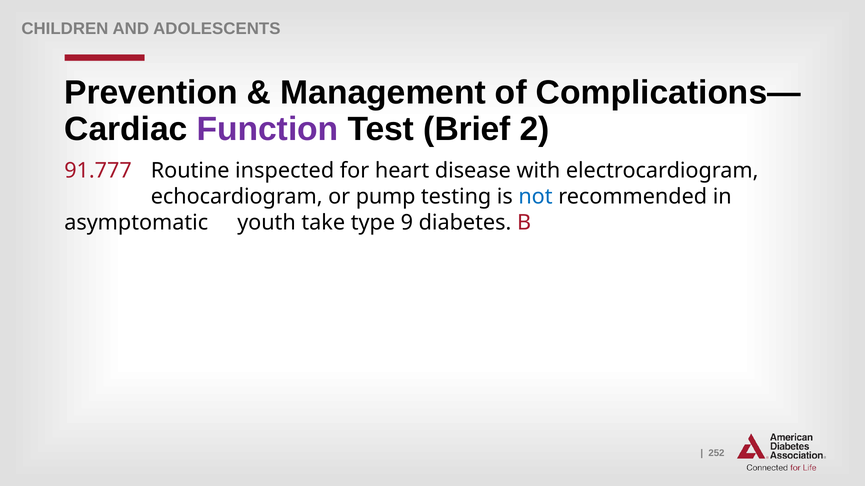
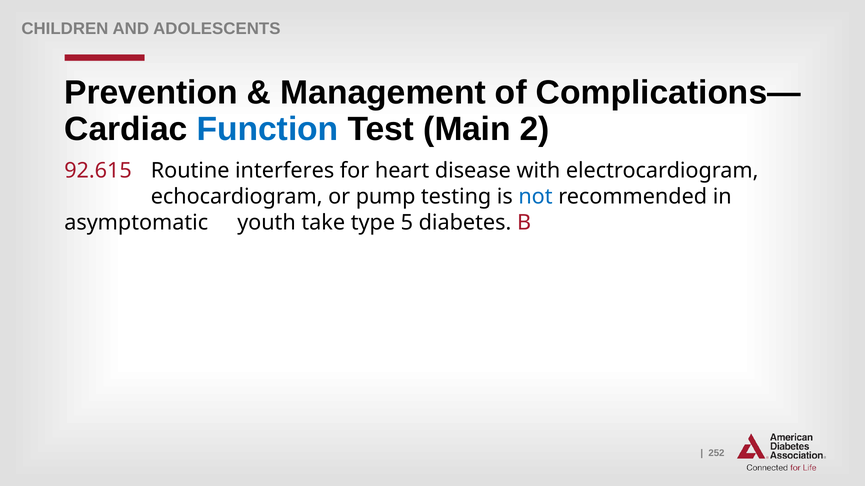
Function colour: purple -> blue (267, 129)
Brief: Brief -> Main (467, 129)
91.777: 91.777 -> 92.615 (98, 171)
inspected: inspected -> interferes (285, 171)
9: 9 -> 5 (407, 223)
